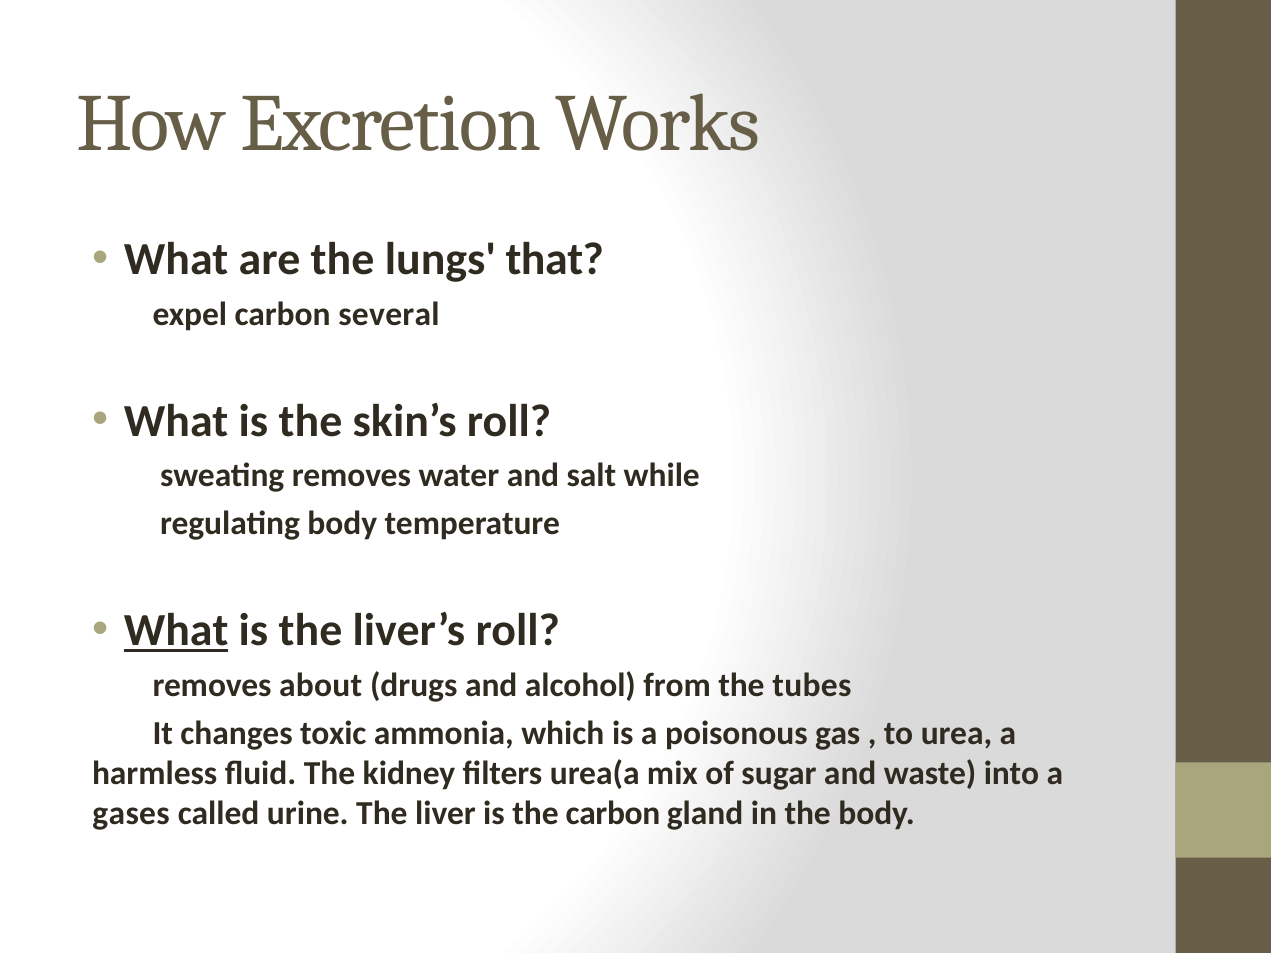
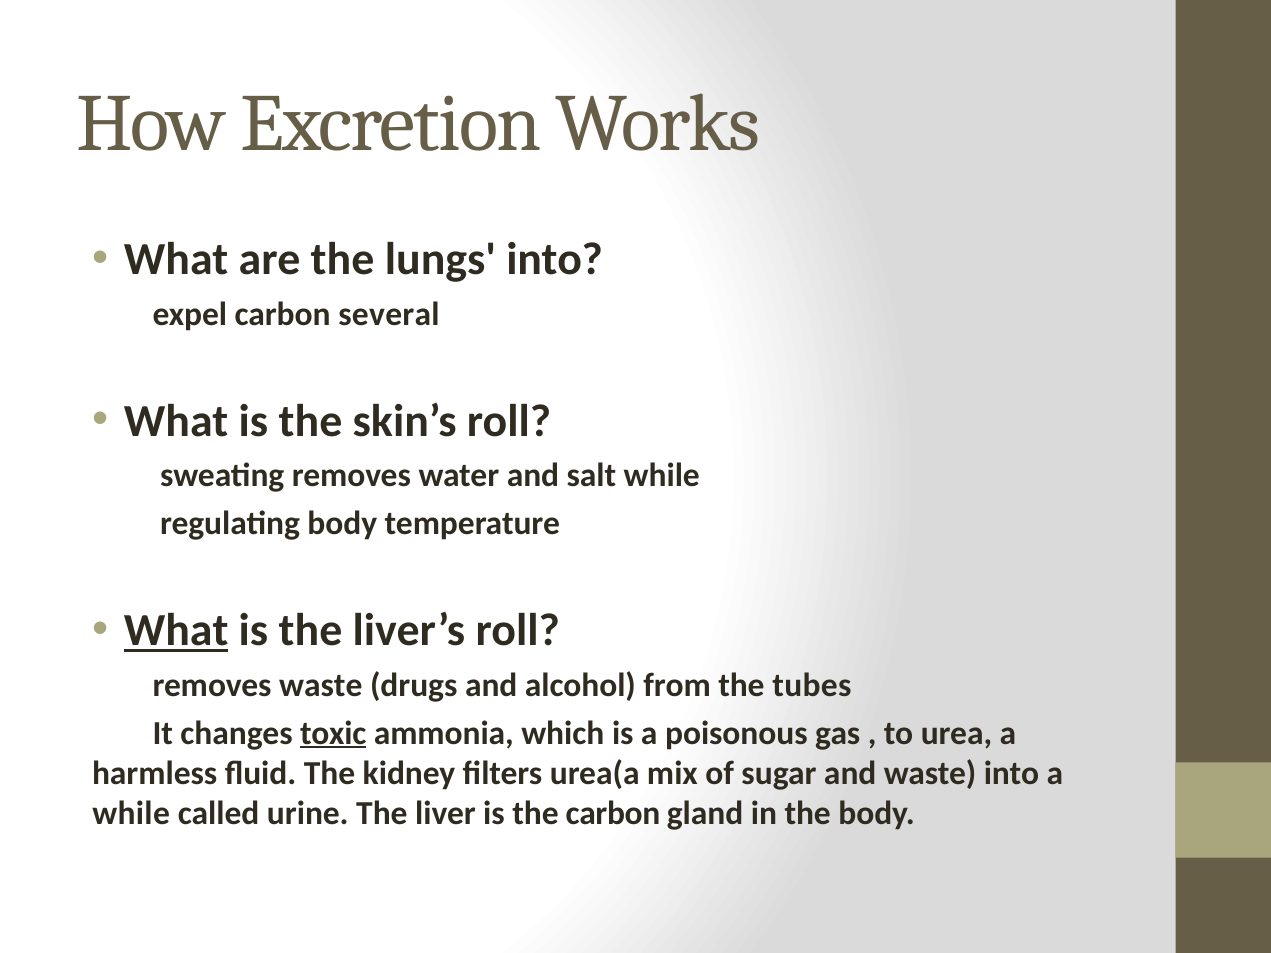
lungs that: that -> into (555, 260)
removes about: about -> waste (321, 685)
toxic underline: none -> present (333, 733)
gases: gases -> while (131, 814)
